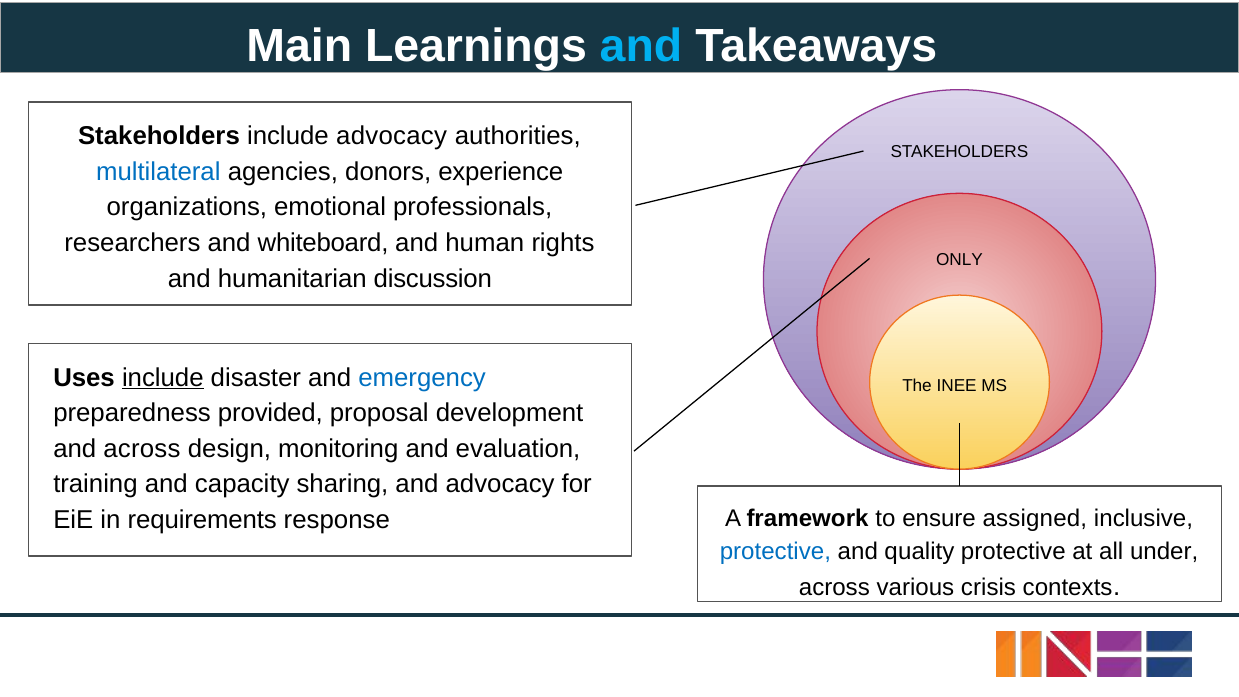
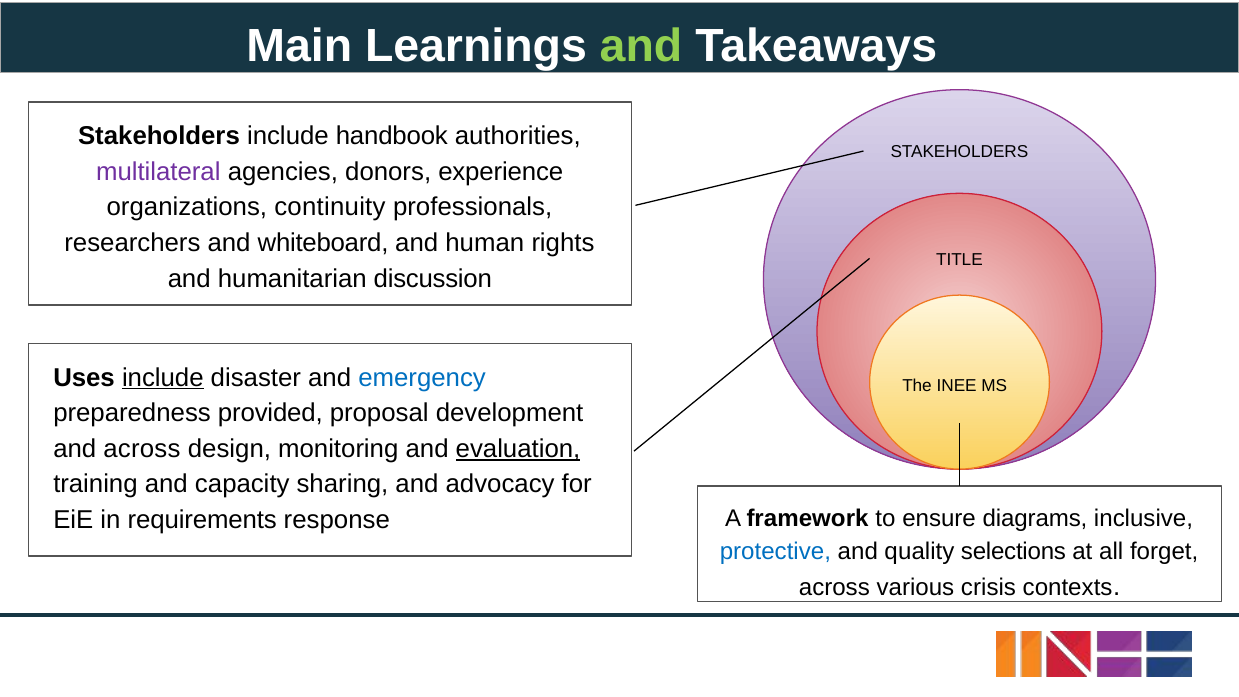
and colour: light blue -> light green (641, 46)
include advocacy: advocacy -> handbook (392, 136)
multilateral colour: blue -> purple (158, 172)
emotional: emotional -> continuity (330, 207)
ONLY: ONLY -> TITLE (959, 260)
evaluation underline: none -> present (518, 449)
assigned: assigned -> diagrams (1035, 519)
quality protective: protective -> selections (1013, 552)
under: under -> forget (1164, 552)
